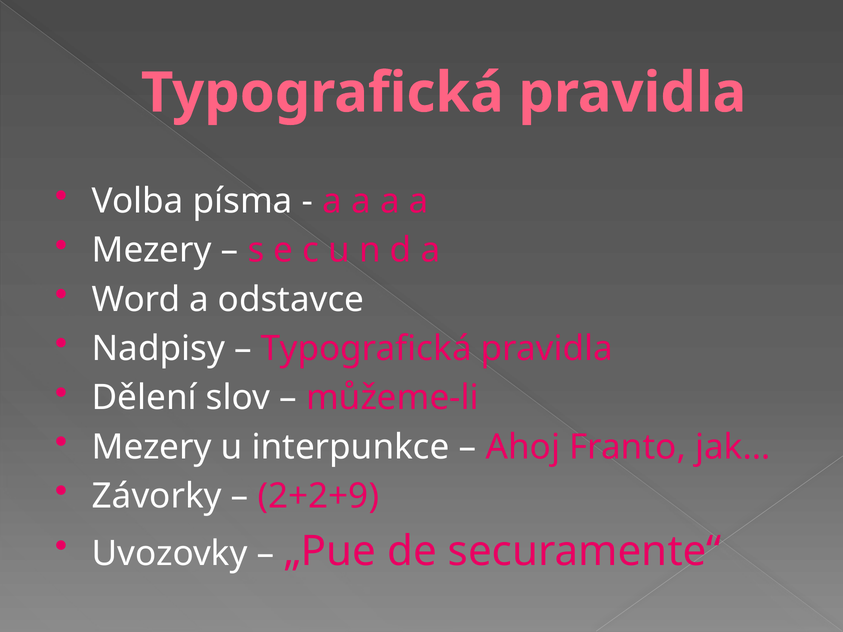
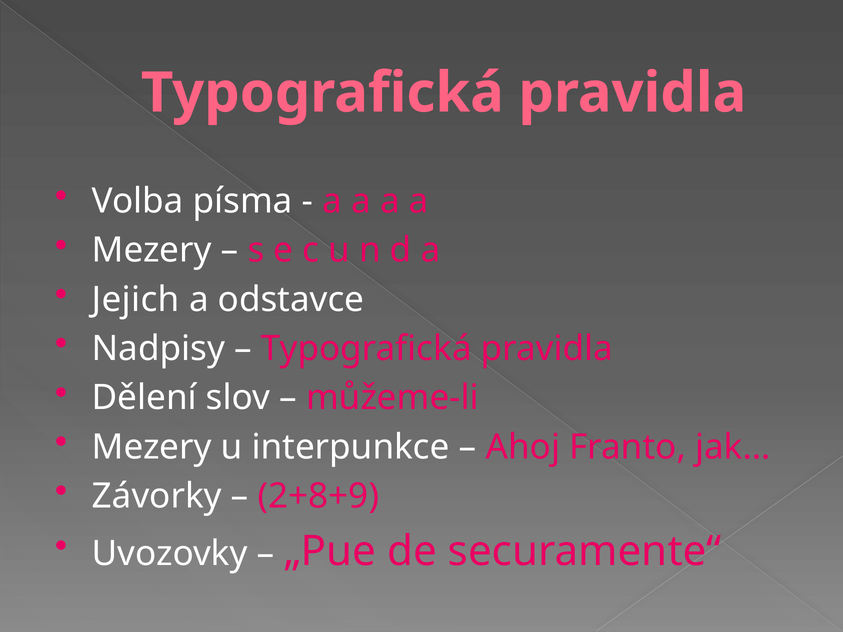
Word: Word -> Jejich (136, 300)
2+2+9: 2+2+9 -> 2+8+9 (318, 496)
